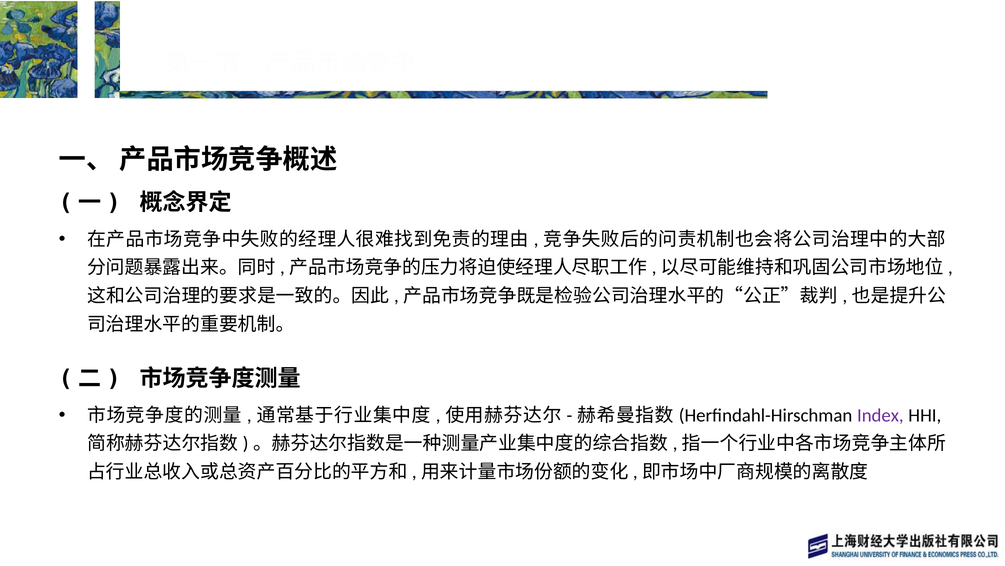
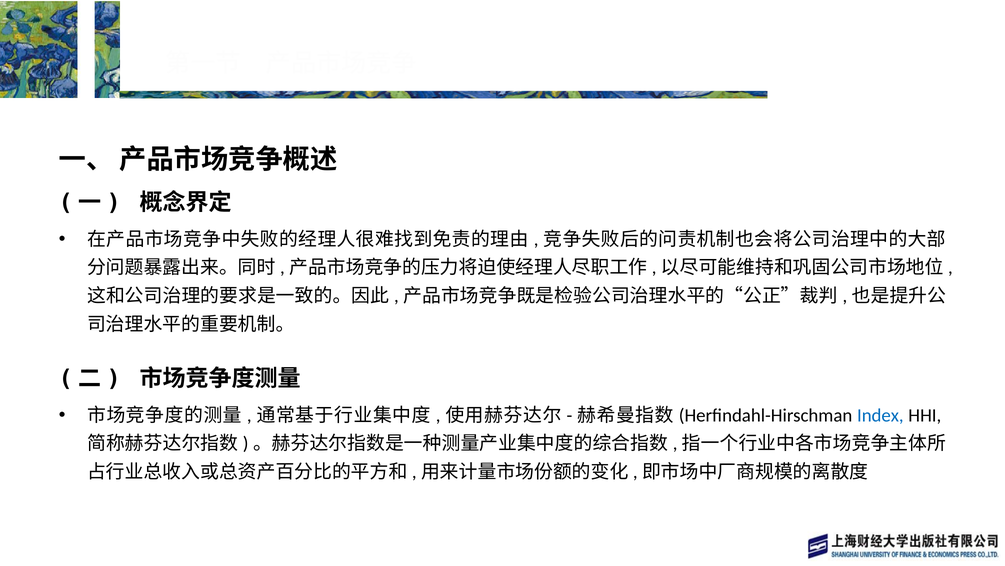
Index colour: purple -> blue (880, 415)
